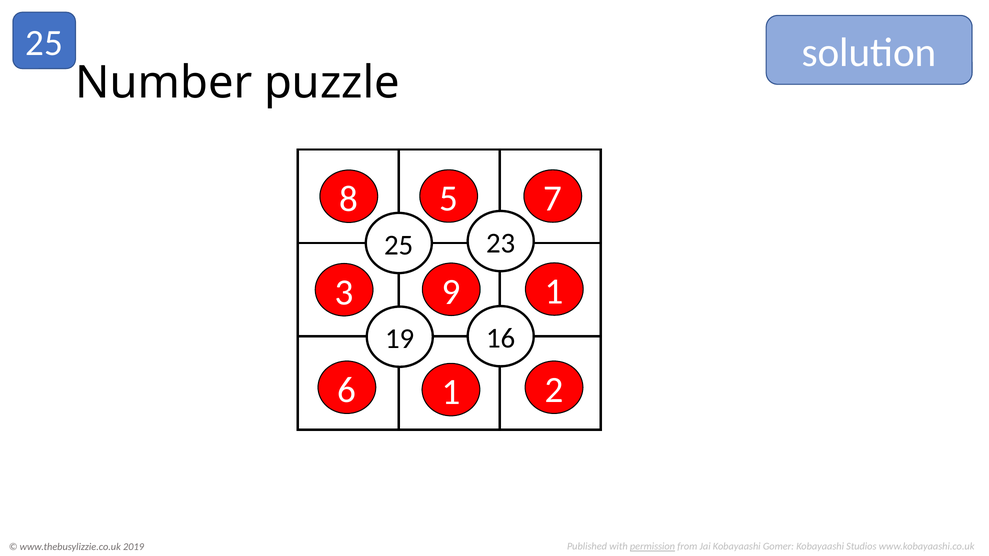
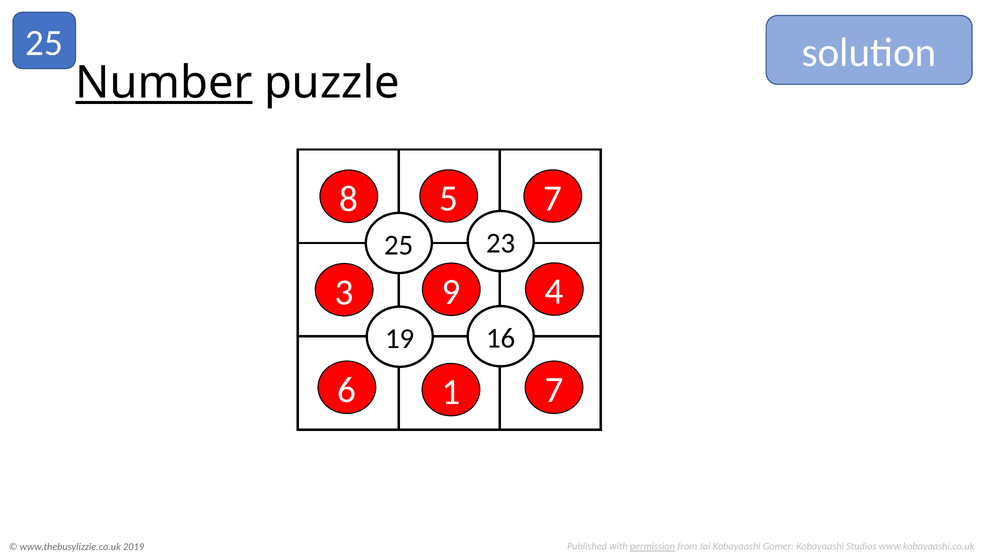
Number underline: none -> present (164, 83)
3 1: 1 -> 4 (554, 292)
1 2: 2 -> 7 (554, 390)
